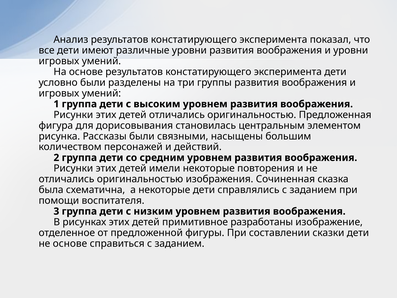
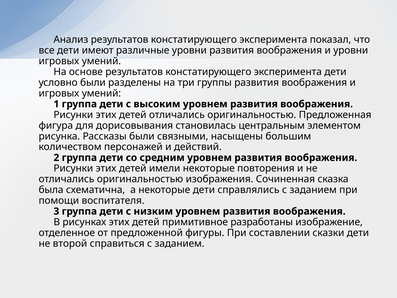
не основе: основе -> второй (70, 243)
